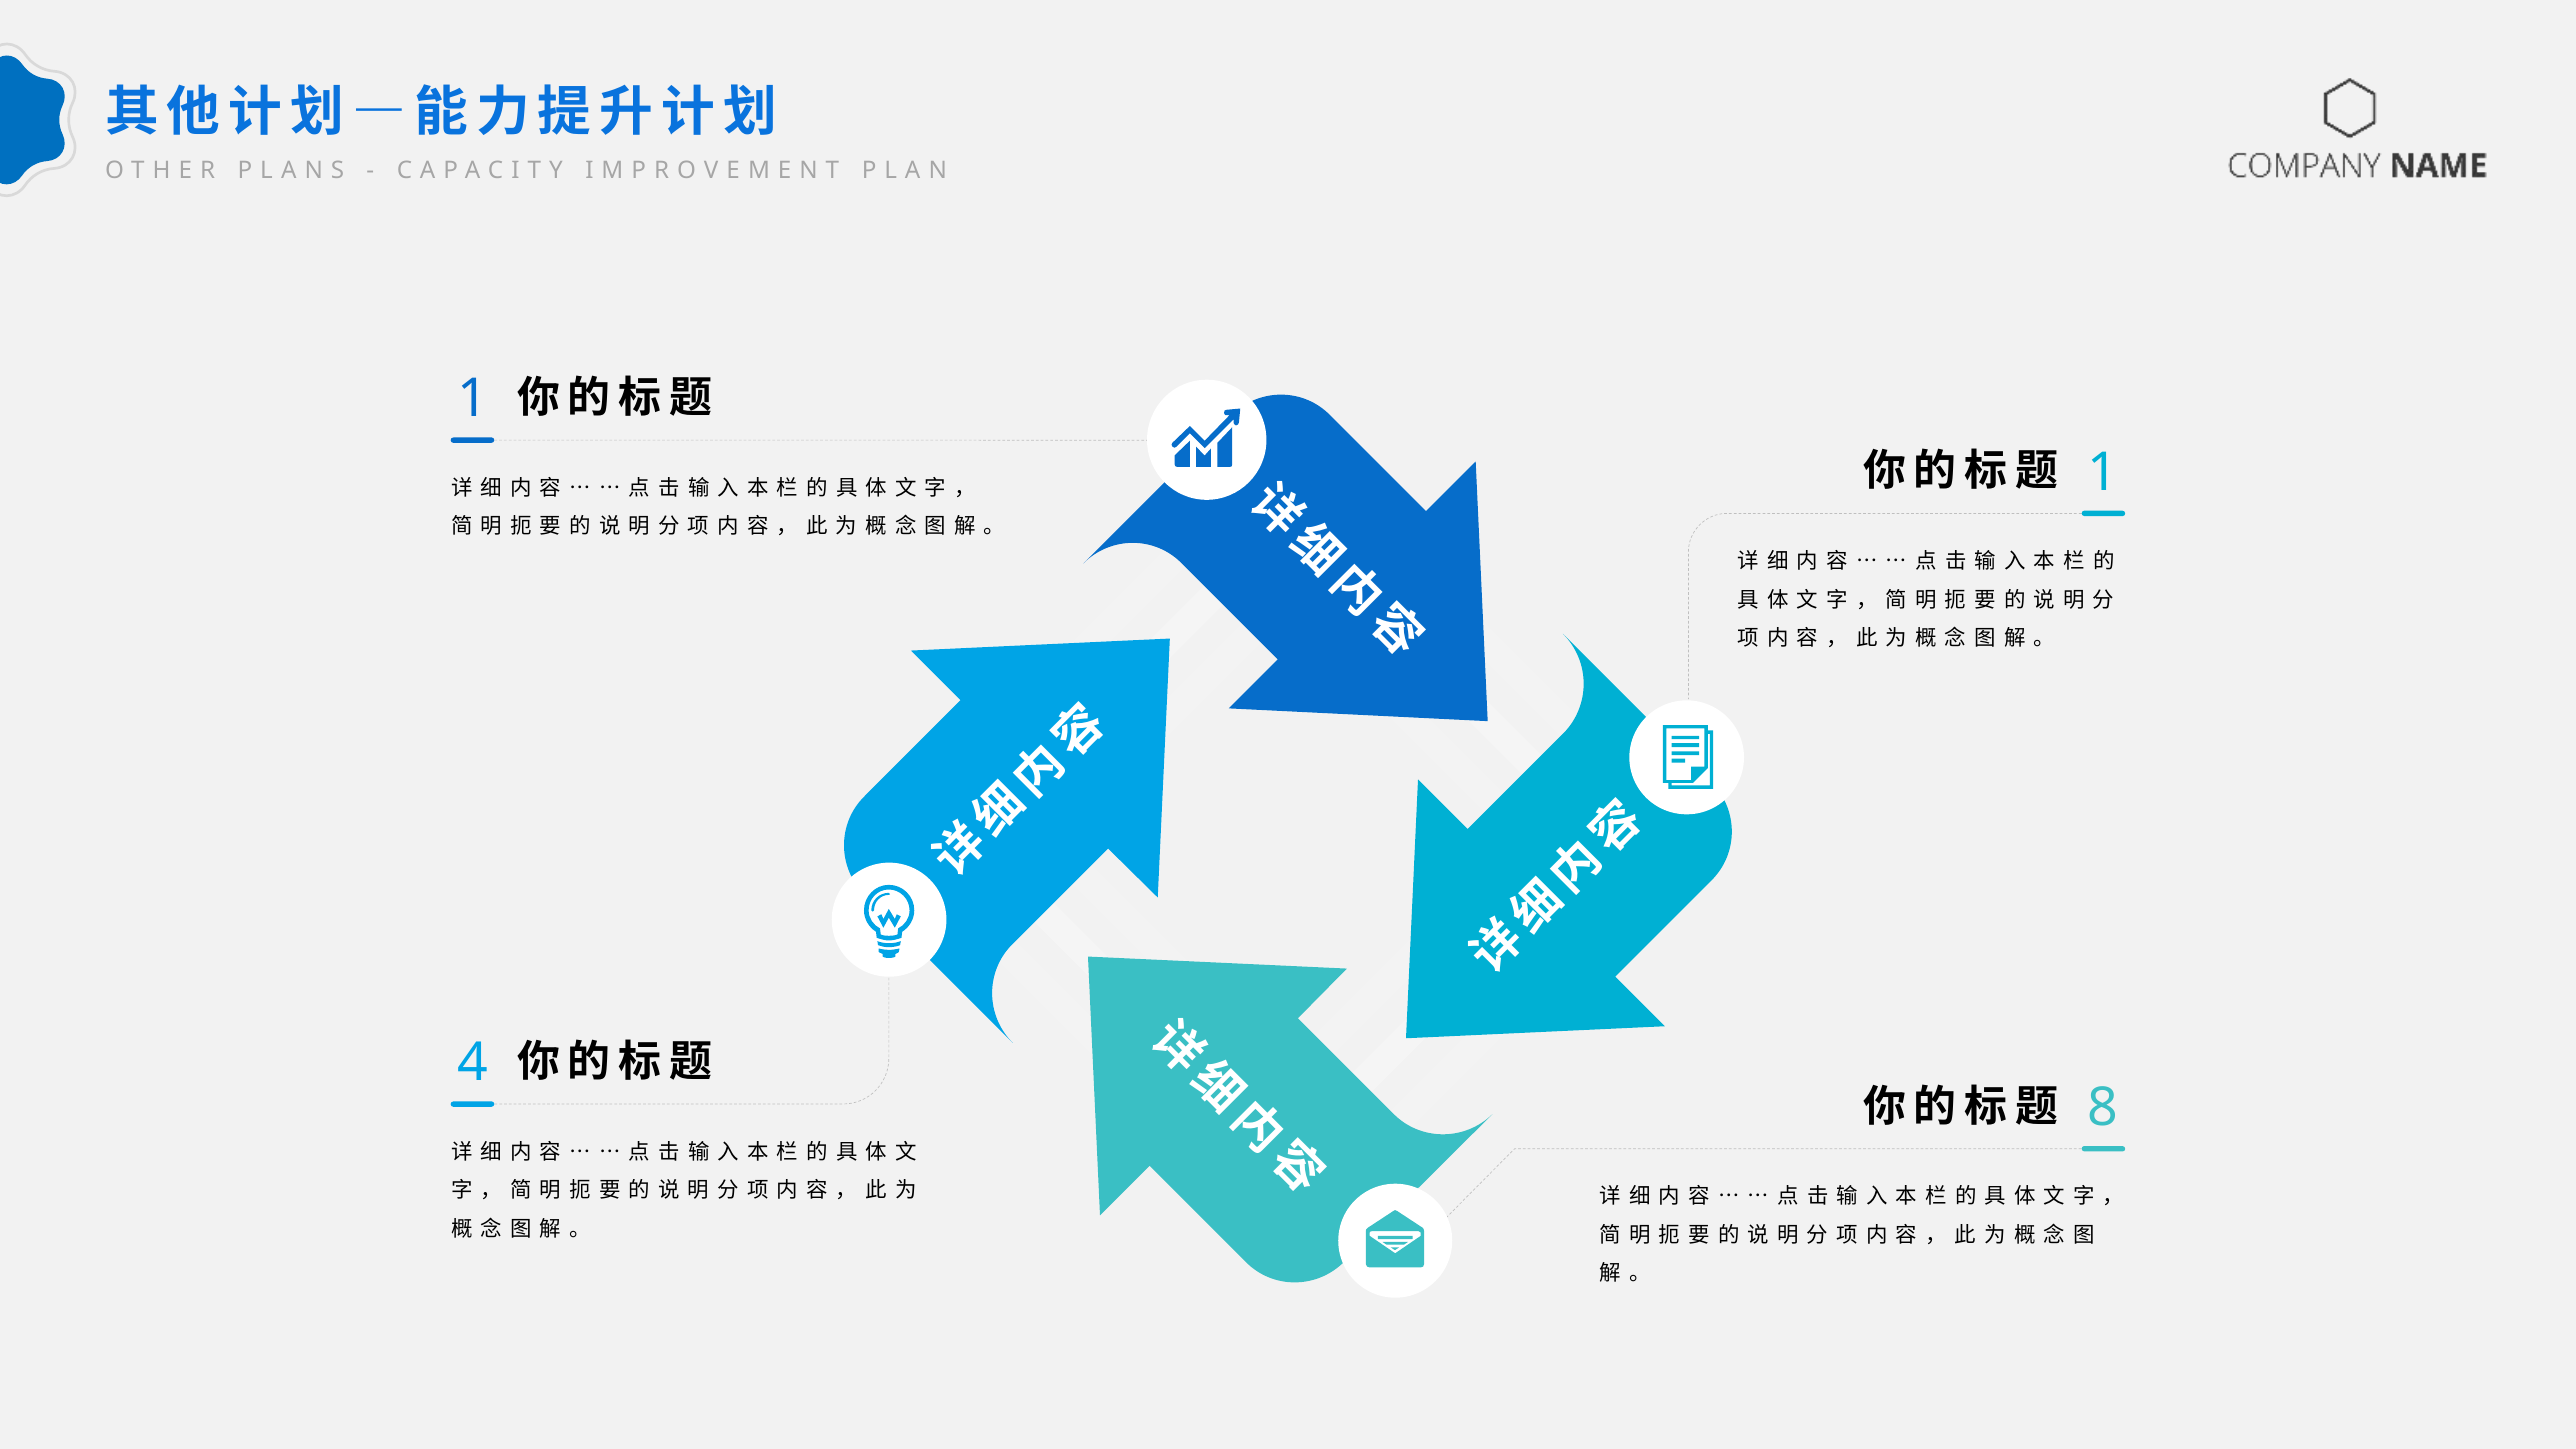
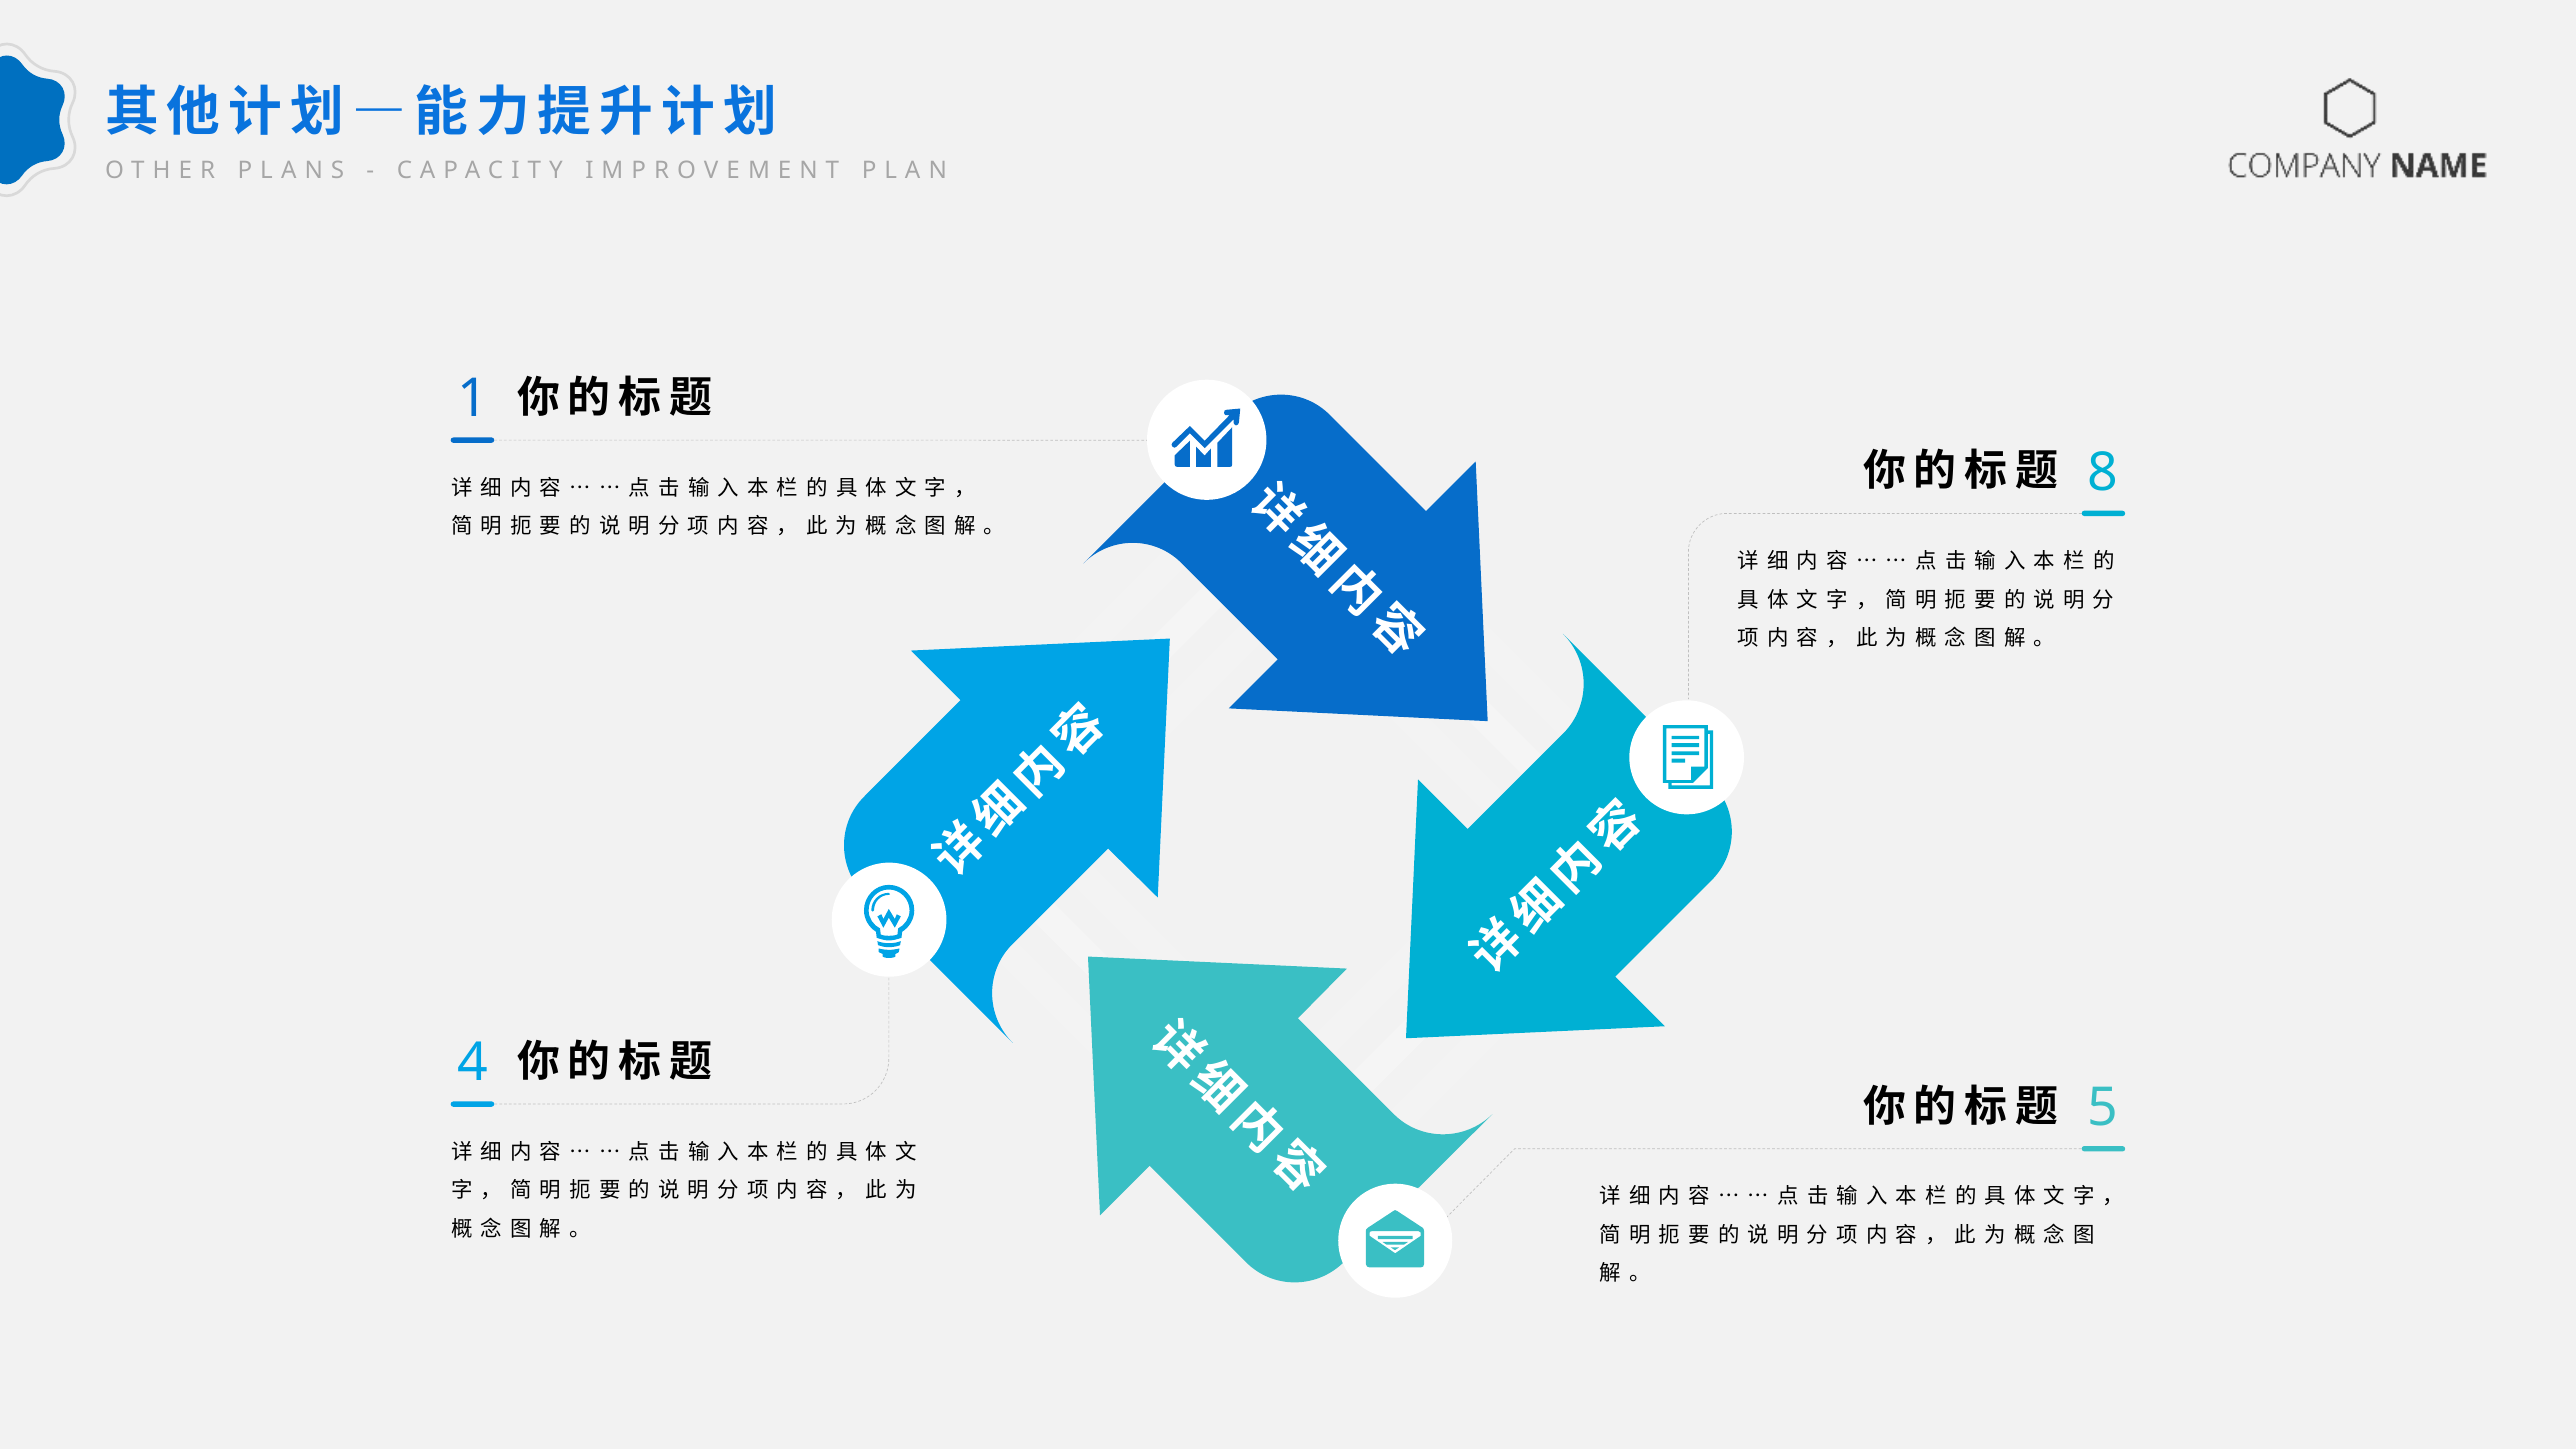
1: 1 -> 8 (2103, 472)
8: 8 -> 5 (2103, 1108)
